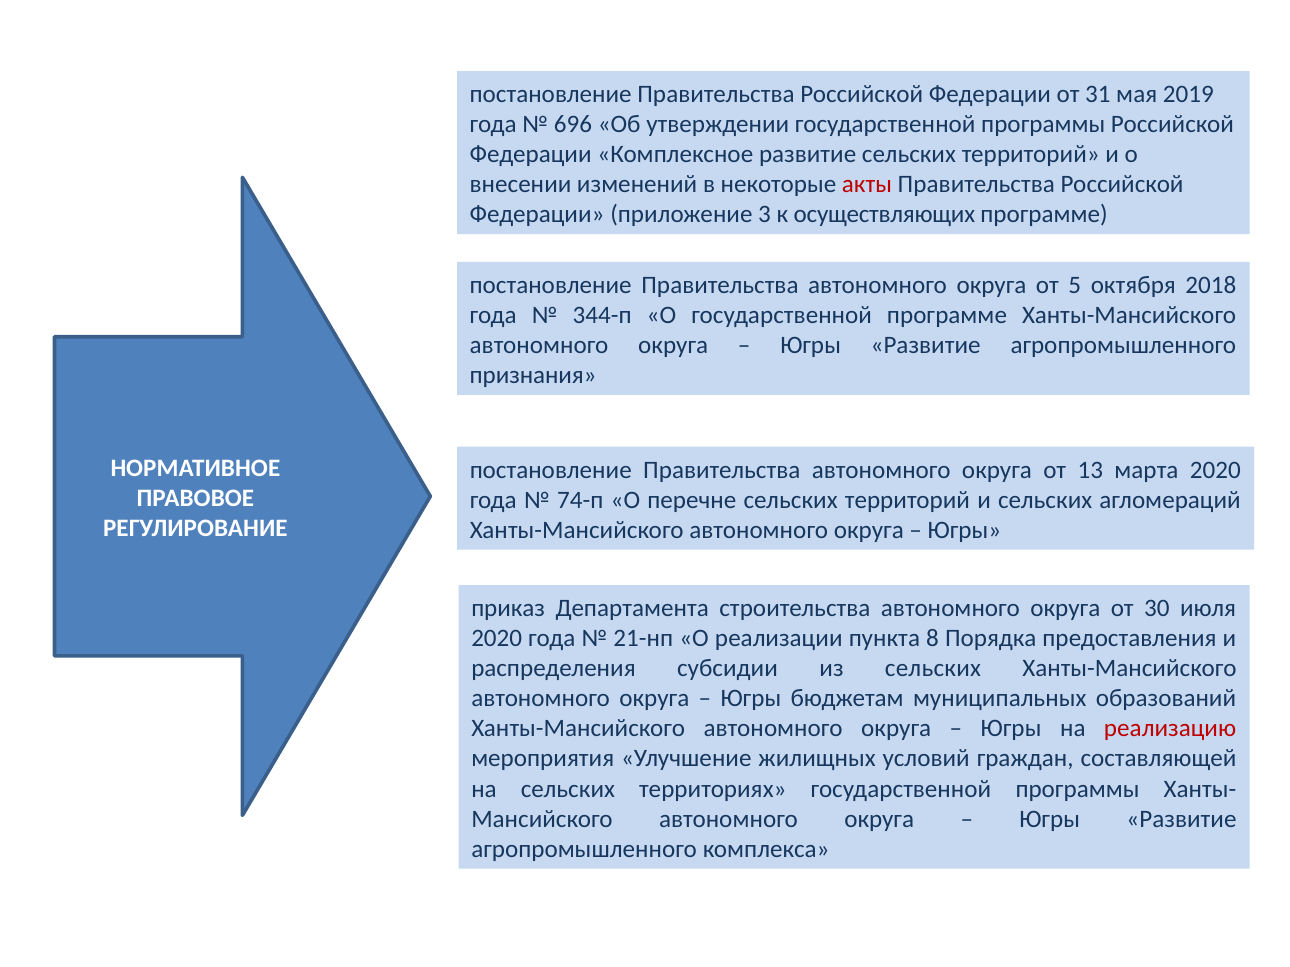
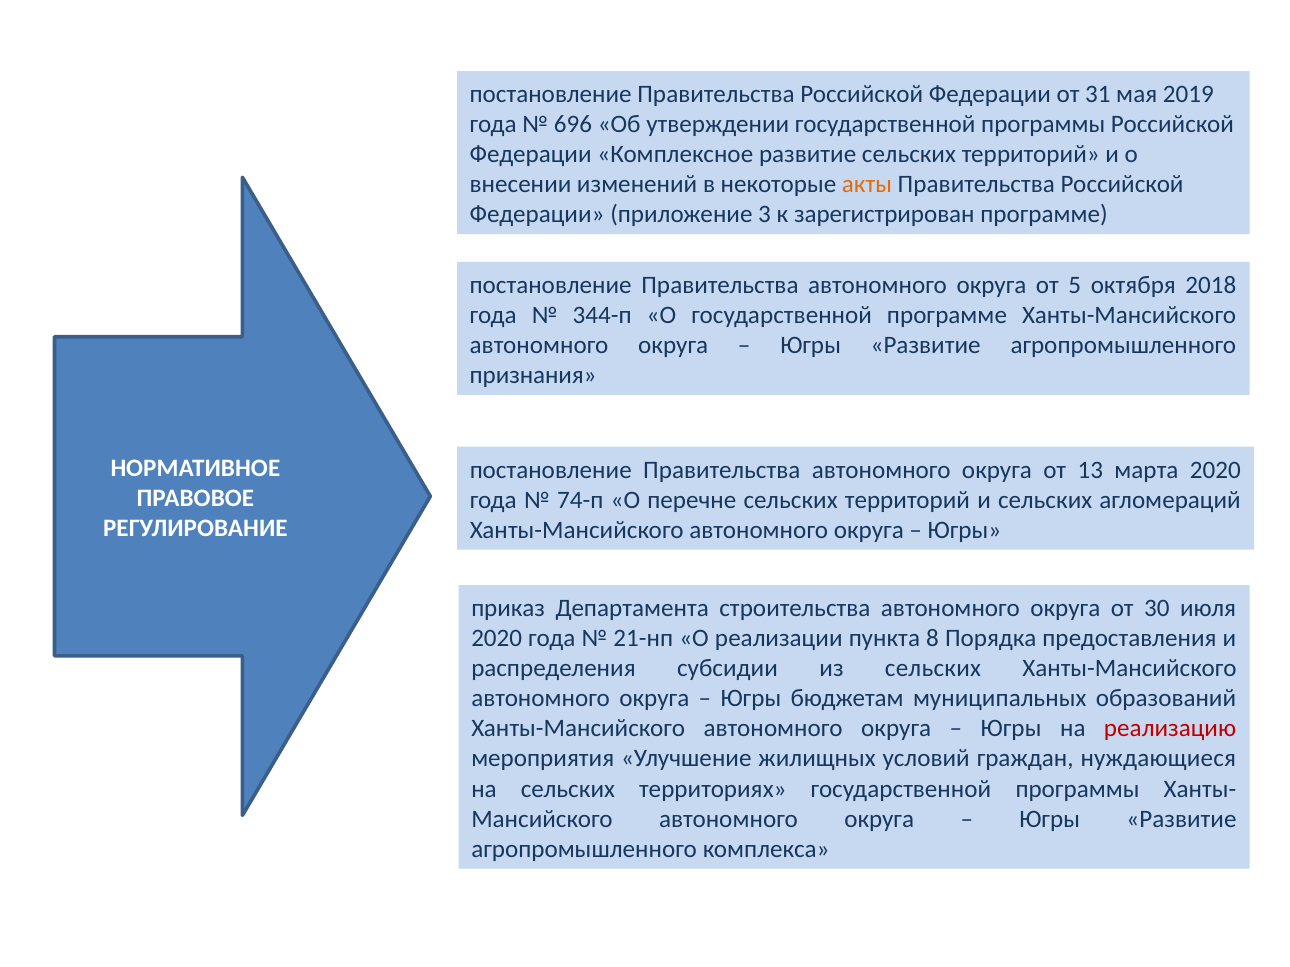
акты colour: red -> orange (867, 185)
осуществляющих: осуществляющих -> зарегистрирован (884, 215)
составляющей: составляющей -> нуждающиеся (1158, 759)
